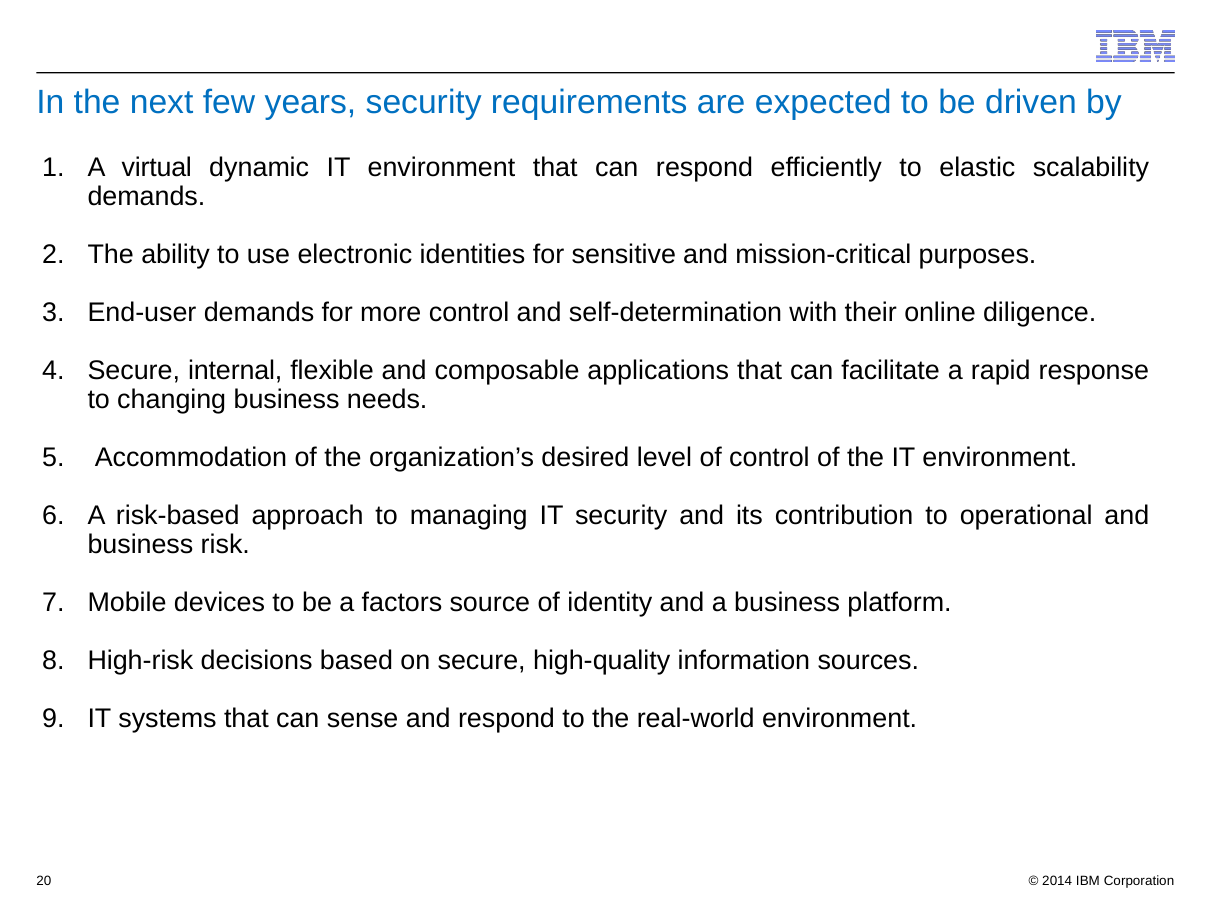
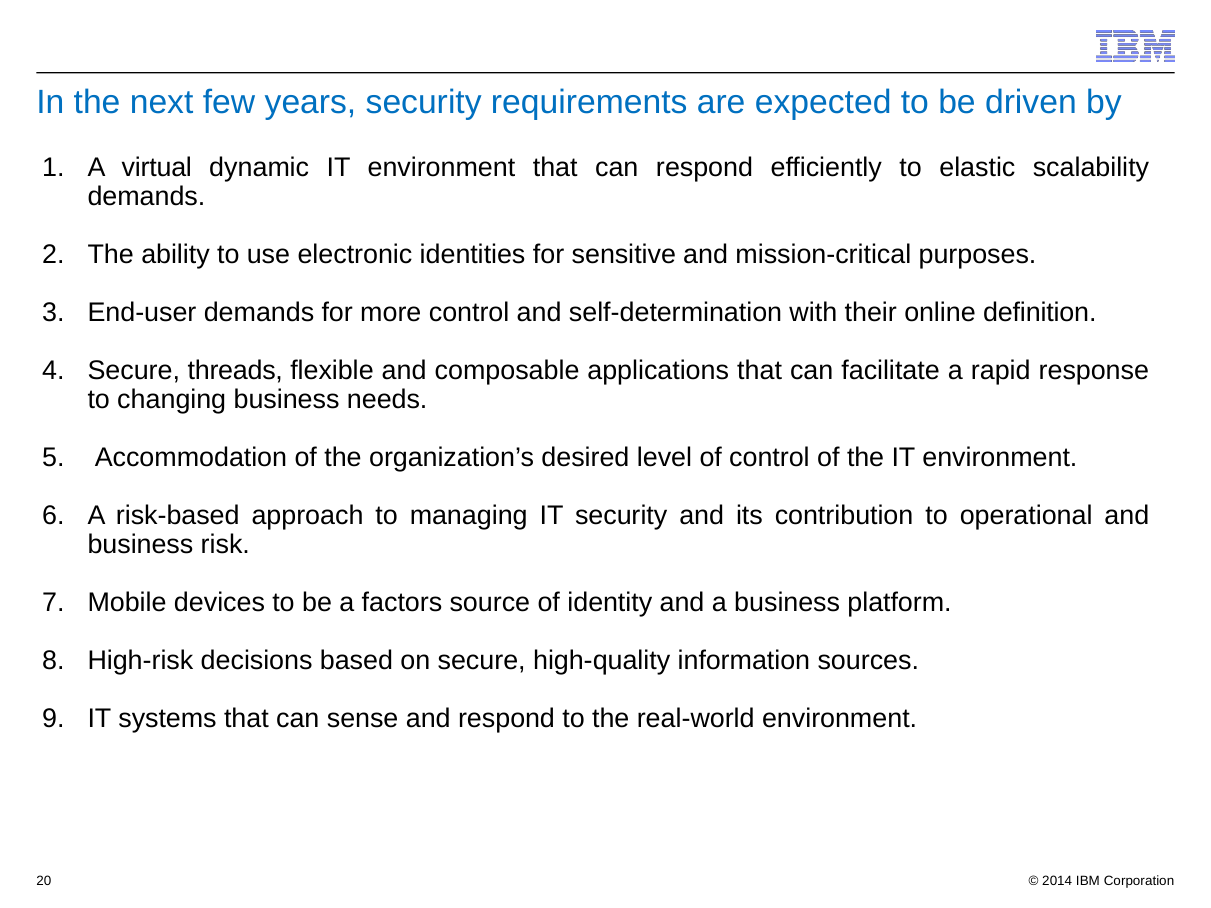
diligence: diligence -> definition (1040, 313)
internal: internal -> threads (235, 371)
